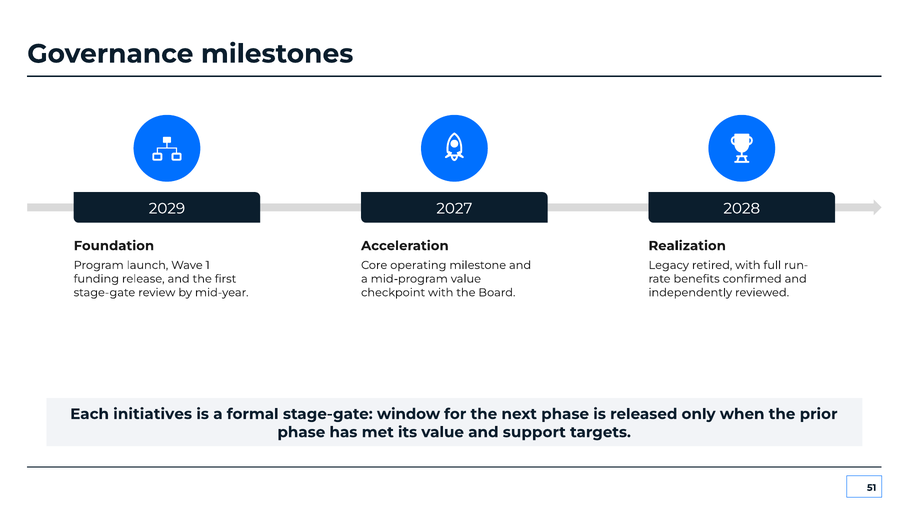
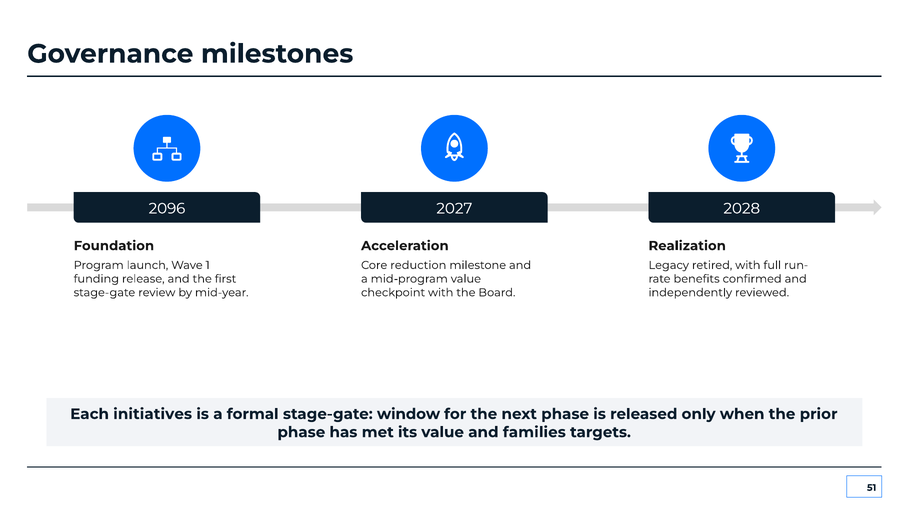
2029: 2029 -> 2096 (167, 208)
operating: operating -> reduction (418, 265)
support: support -> families (534, 432)
